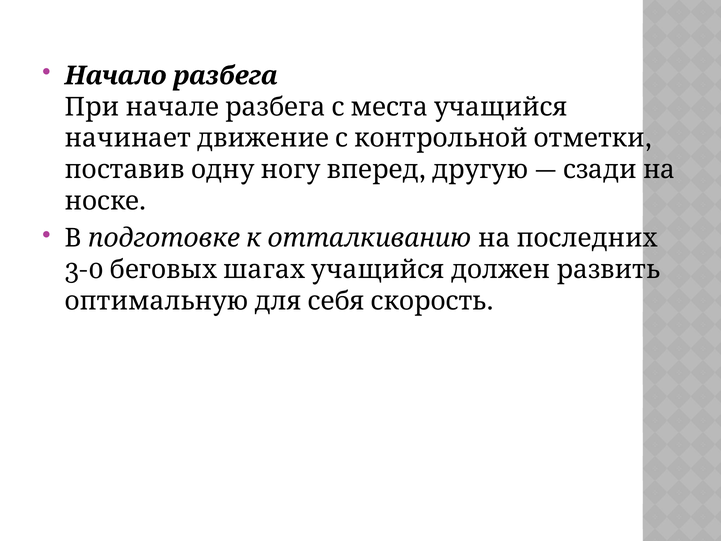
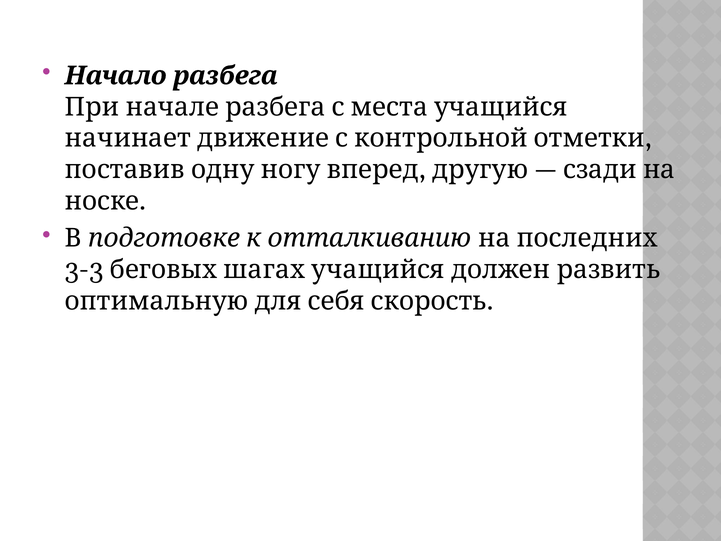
3-0: 3-0 -> 3-3 (84, 270)
